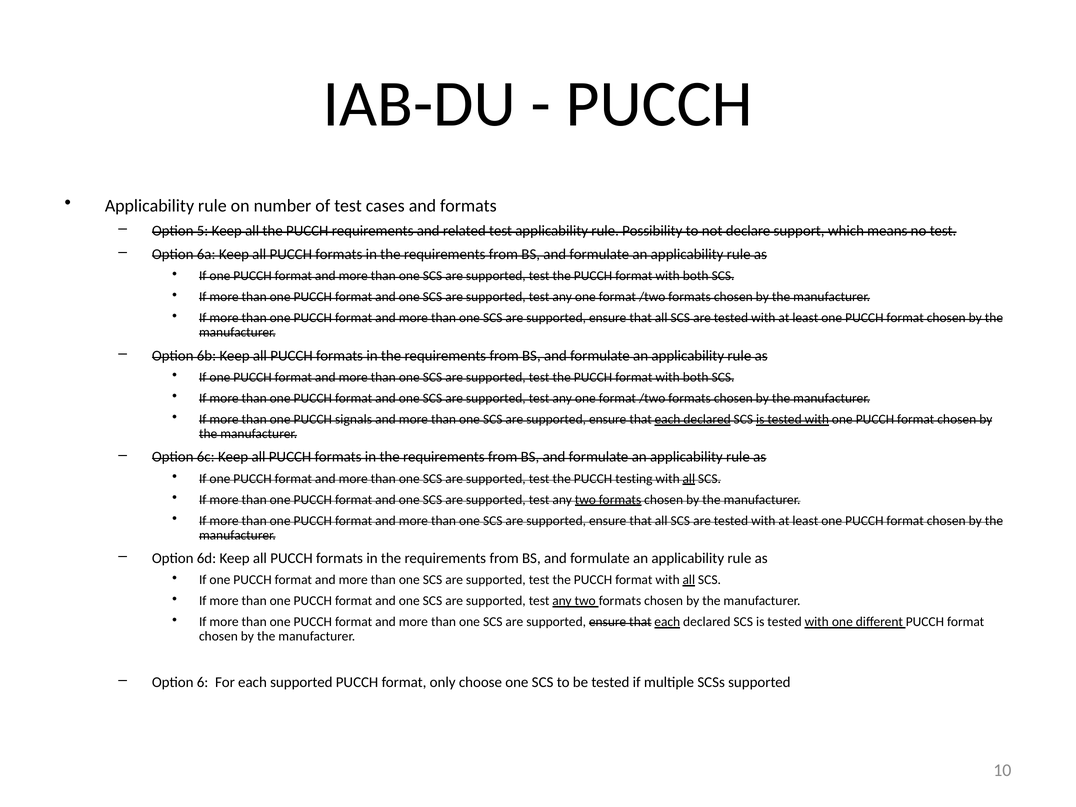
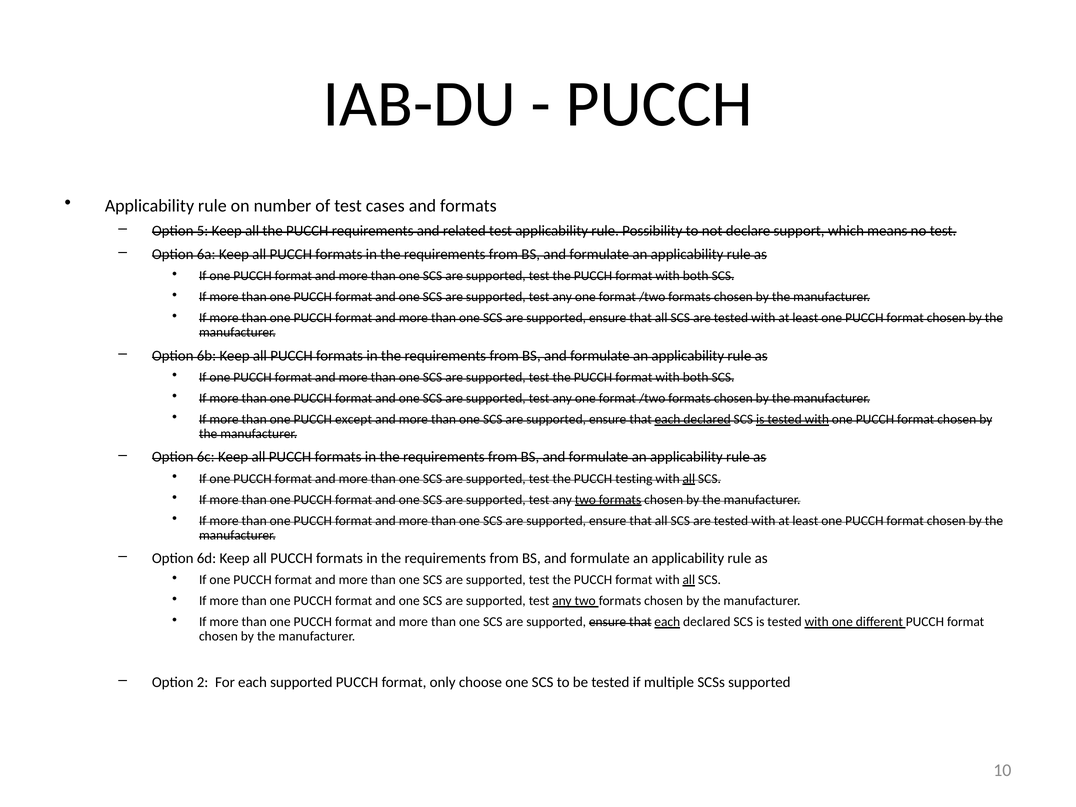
signals: signals -> except (354, 419)
6: 6 -> 2 (203, 682)
